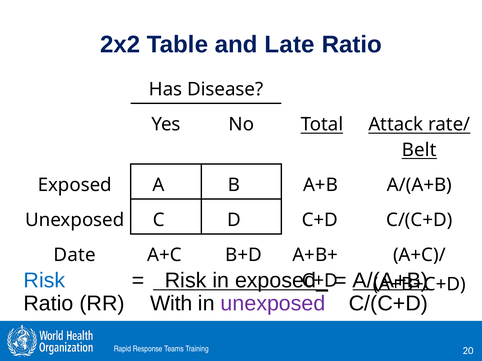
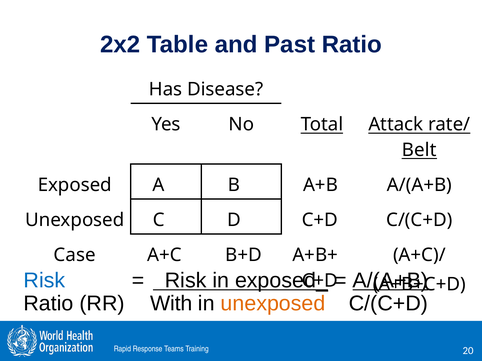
Late: Late -> Past (290, 45)
Date: Date -> Case (75, 255)
unexposed colour: purple -> orange (273, 304)
